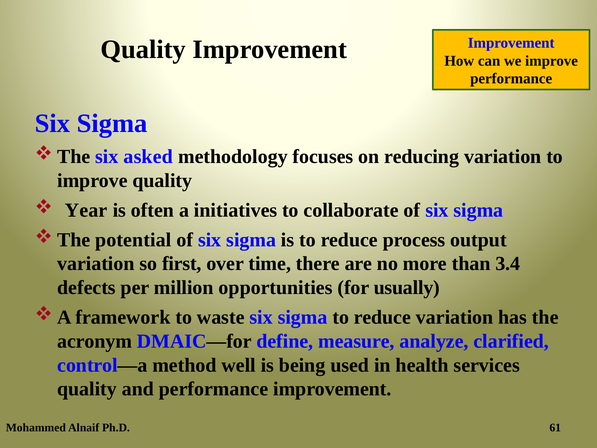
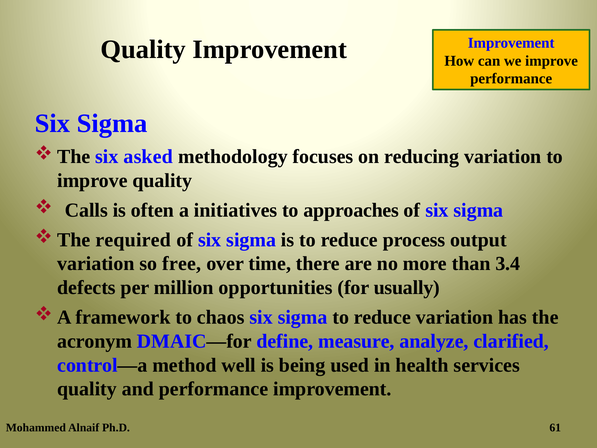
Year: Year -> Calls (86, 210)
collaborate: collaborate -> approaches (351, 210)
potential: potential -> required (133, 240)
first: first -> free (182, 264)
waste: waste -> chaos (221, 317)
